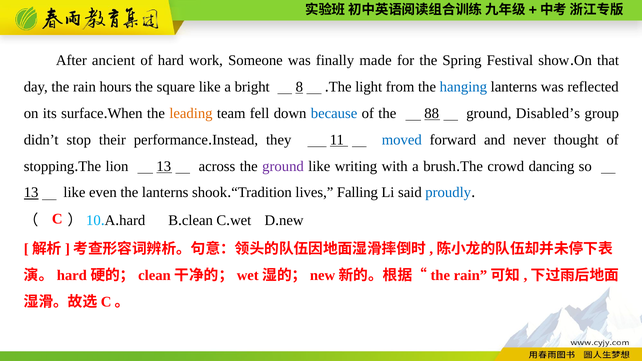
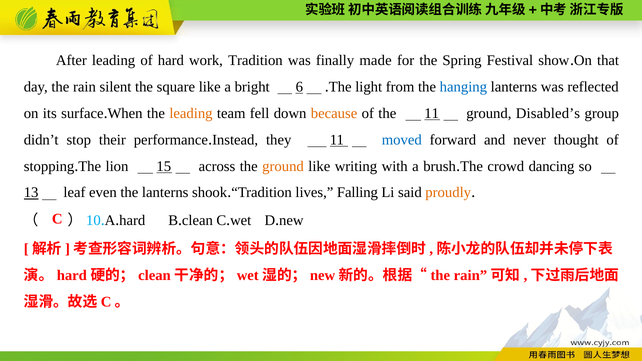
After ancient: ancient -> leading (114, 60)
work Someone: Someone -> Tradition (255, 60)
hours: hours -> silent (115, 87)
8: 8 -> 6 (299, 87)
because colour: blue -> orange (334, 113)
the 88: 88 -> 11 (432, 113)
lion 13: 13 -> 15 (164, 166)
ground colour: purple -> orange (283, 166)
13 like: like -> leaf (74, 193)
proudly colour: blue -> orange (448, 193)
